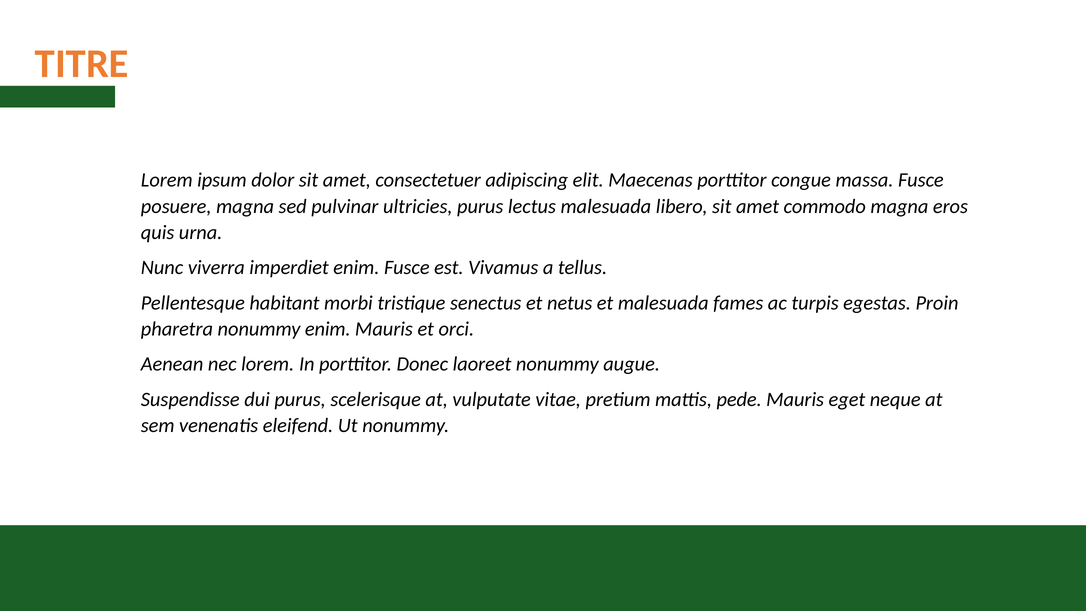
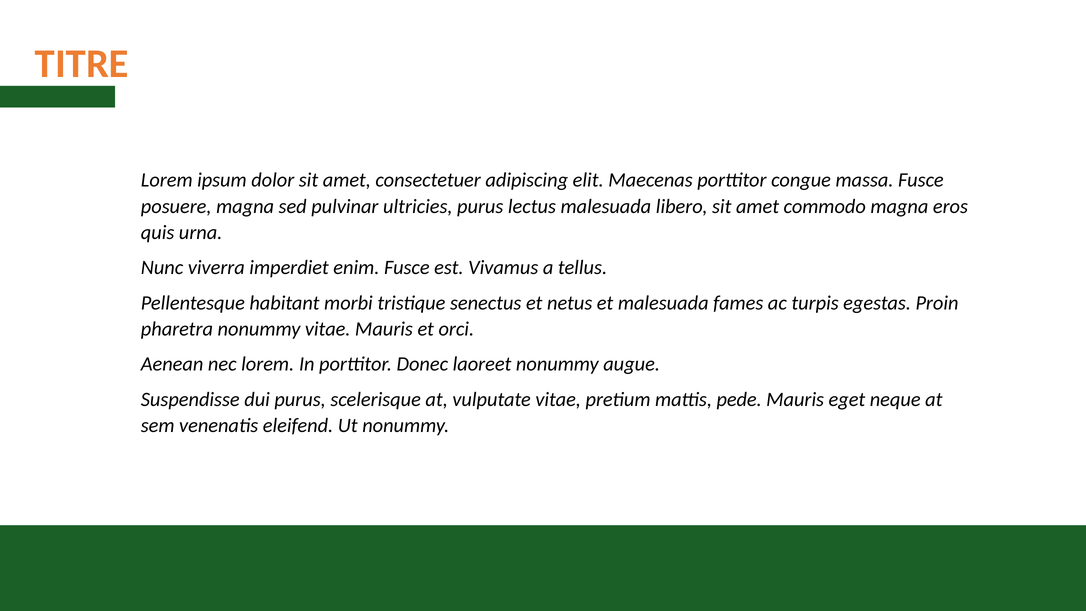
nonummy enim: enim -> vitae (328, 329)
